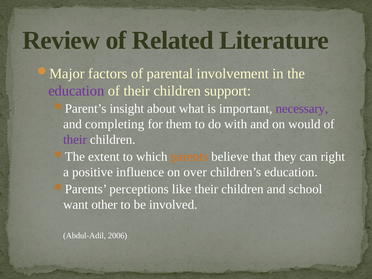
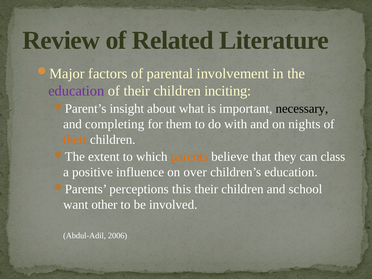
support: support -> inciting (228, 91)
necessary colour: purple -> black (302, 109)
would: would -> nights (304, 124)
their colour: purple -> orange (75, 140)
right: right -> class (333, 157)
like: like -> this (182, 189)
